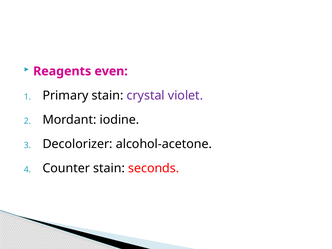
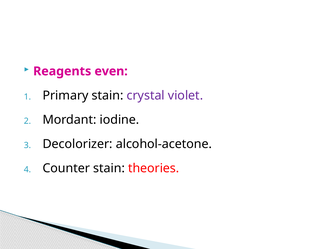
seconds: seconds -> theories (154, 168)
